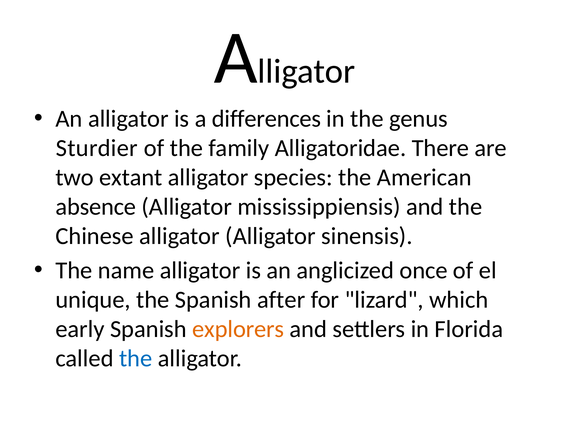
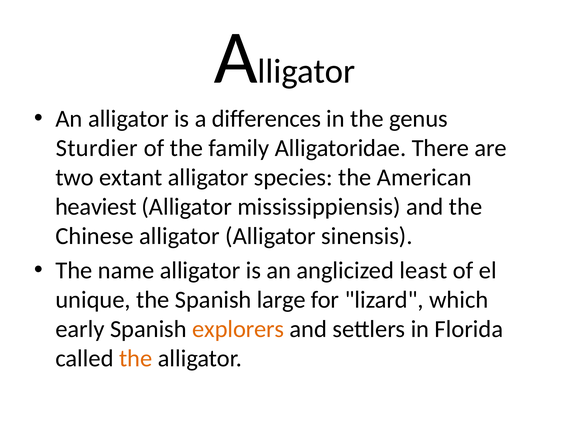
absence: absence -> heaviest (96, 207)
once: once -> least (423, 271)
after: after -> large (281, 300)
the colour: blue -> orange (136, 359)
